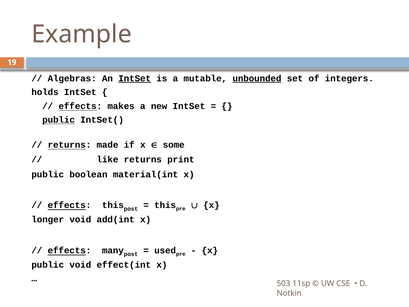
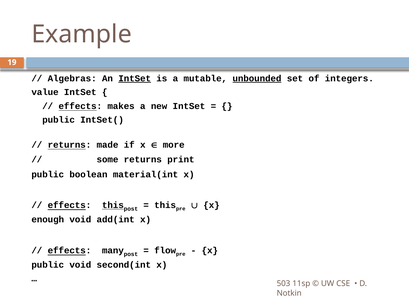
holds: holds -> value (45, 92)
public underline: present -> none (59, 120)
some: some -> more (174, 145)
like: like -> some (107, 159)
this underline: none -> present (113, 205)
longer: longer -> enough (48, 219)
used: used -> flow (165, 250)
effect(int: effect(int -> second(int (124, 265)
